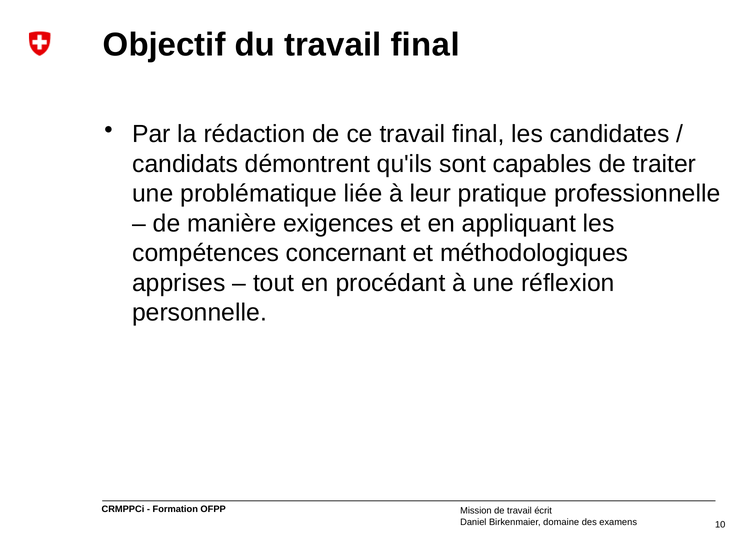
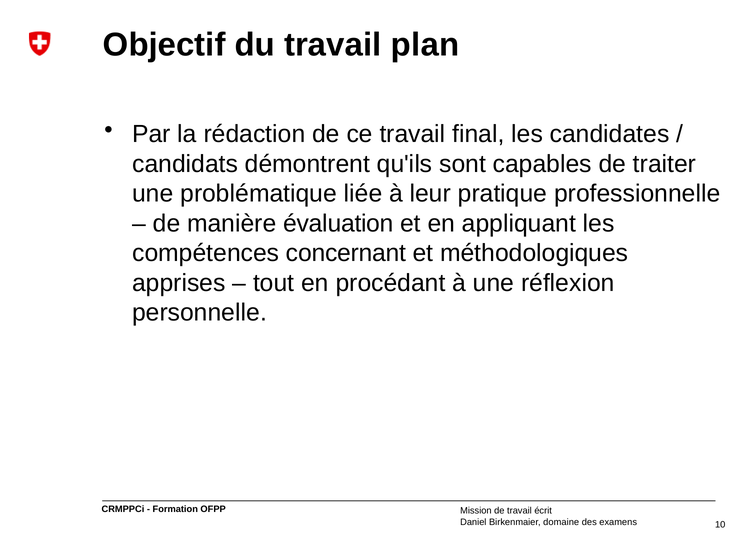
du travail final: final -> plan (425, 45)
exigences: exigences -> évaluation (338, 223)
